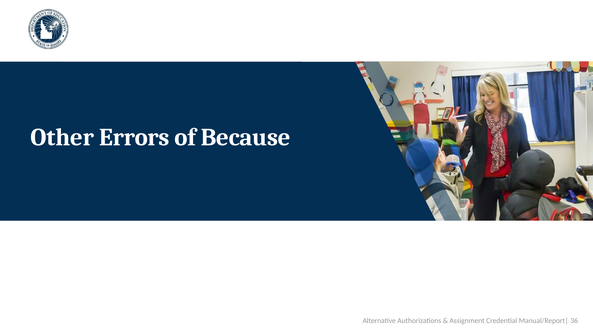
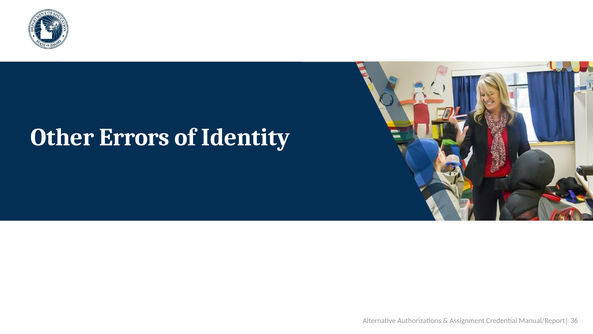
Because: Because -> Identity (246, 137)
